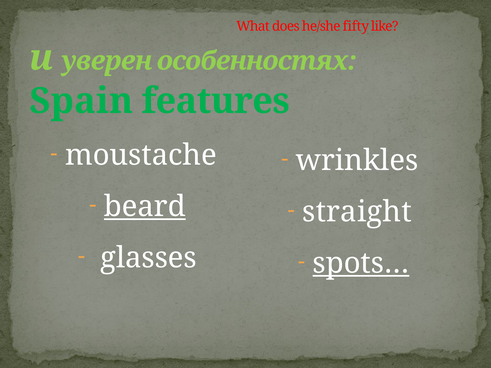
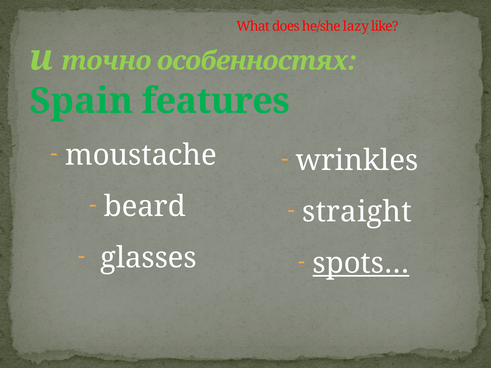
fifty: fifty -> lazy (356, 26)
уверен: уверен -> точно (107, 61)
beard underline: present -> none (145, 207)
